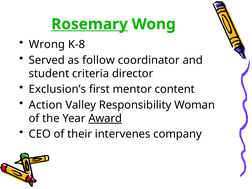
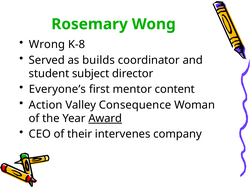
Rosemary underline: present -> none (90, 24)
follow: follow -> builds (99, 60)
criteria: criteria -> subject (91, 74)
Exclusion’s: Exclusion’s -> Everyone’s (57, 89)
Responsibility: Responsibility -> Consequence (135, 105)
